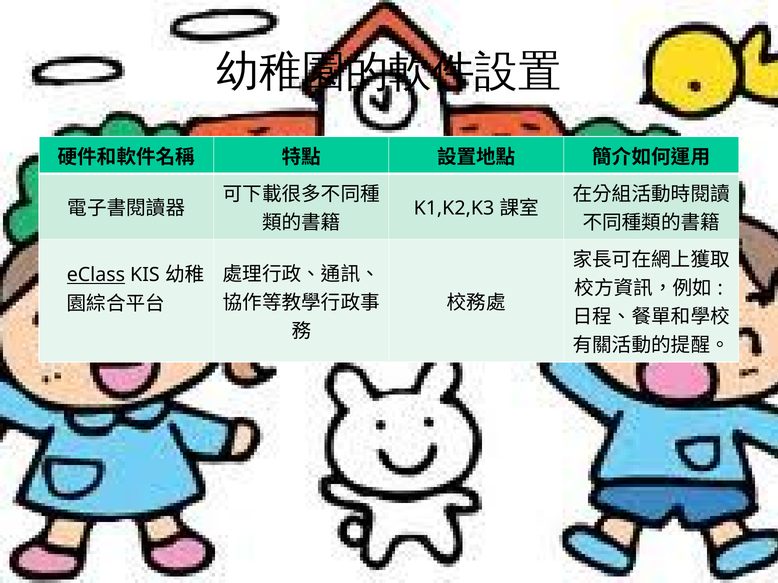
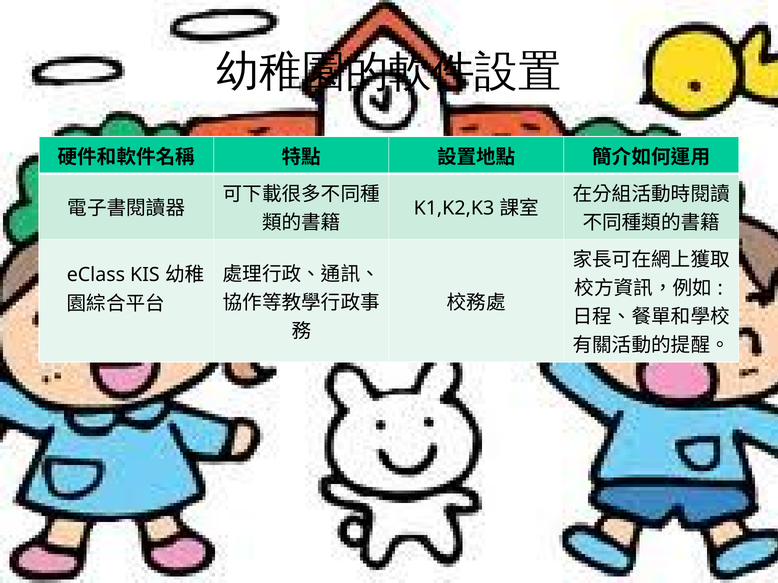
eClass underline: present -> none (96, 275)
